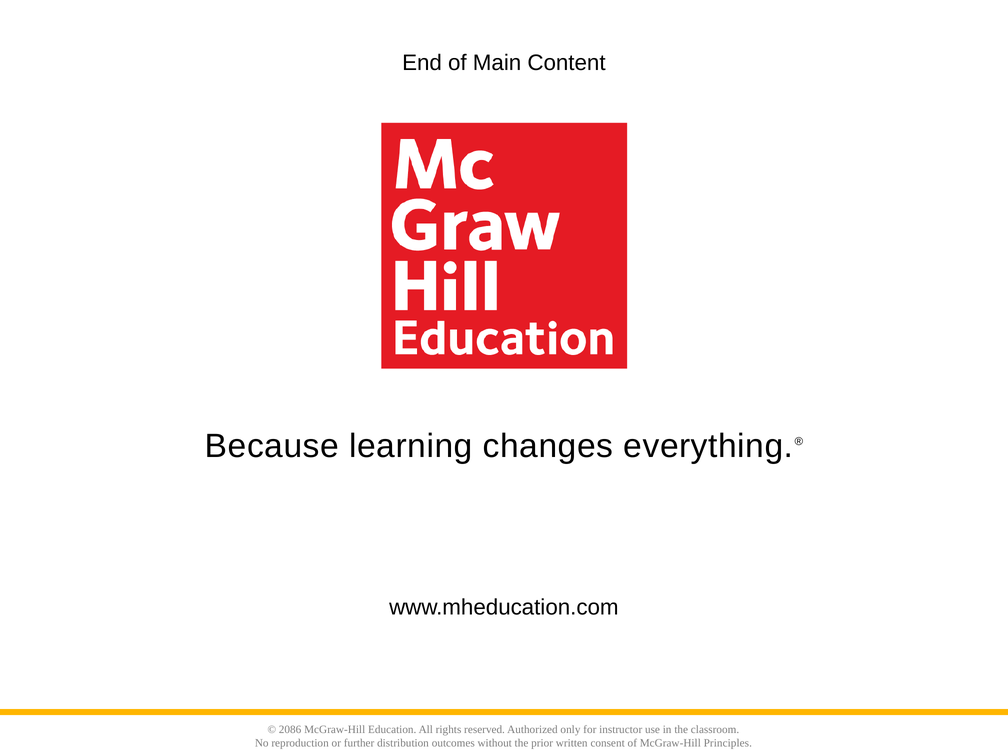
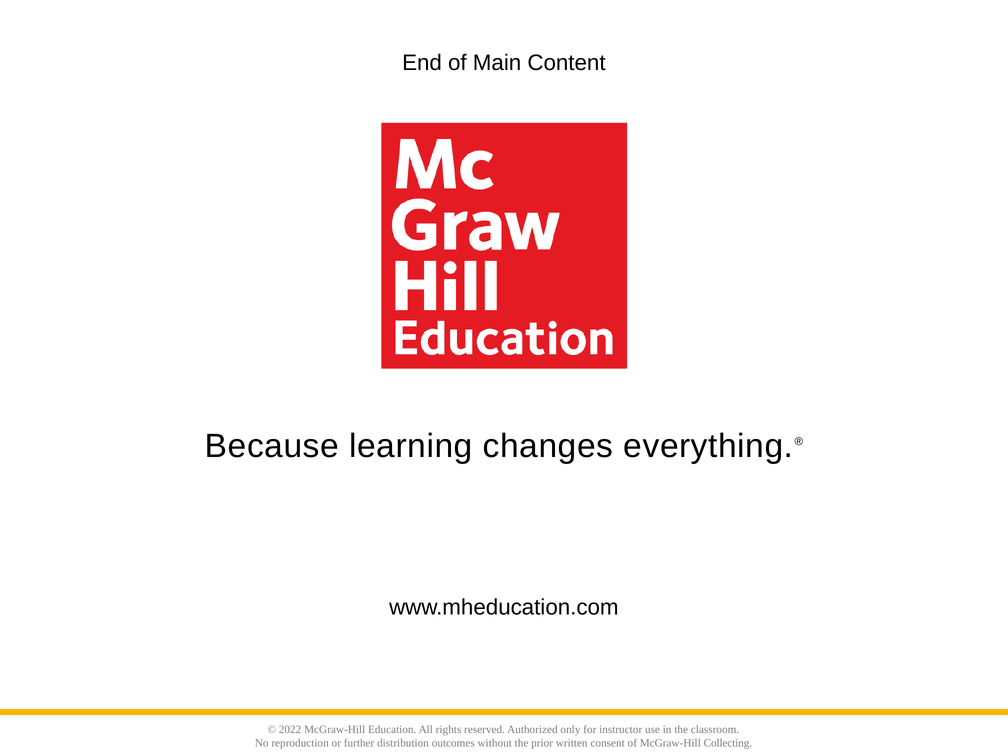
2086: 2086 -> 2022 (290, 730)
Principles: Principles -> Collecting (728, 743)
